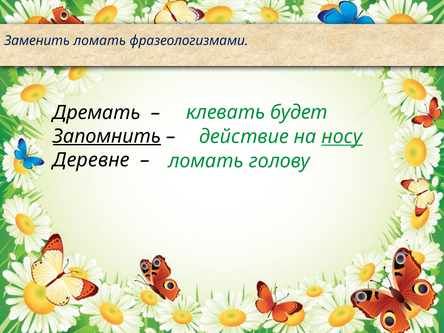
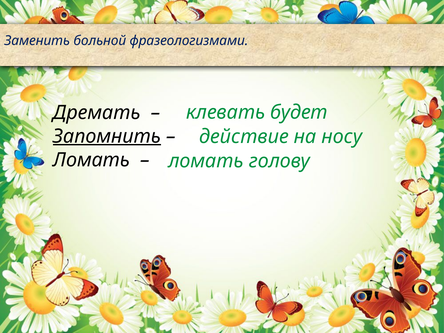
Заменить ломать: ломать -> больной (100, 41)
носу underline: present -> none (342, 137)
Деревне: Деревне -> Ломать (91, 160)
